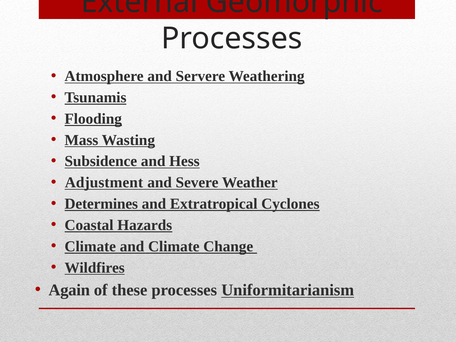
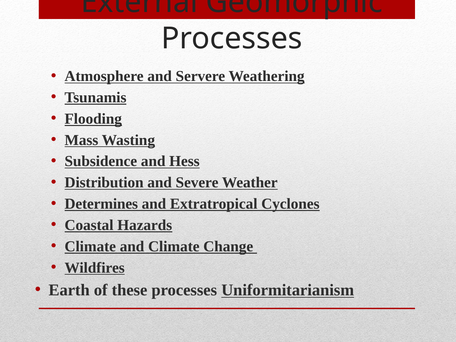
Adjustment: Adjustment -> Distribution (104, 183)
Again: Again -> Earth (69, 290)
